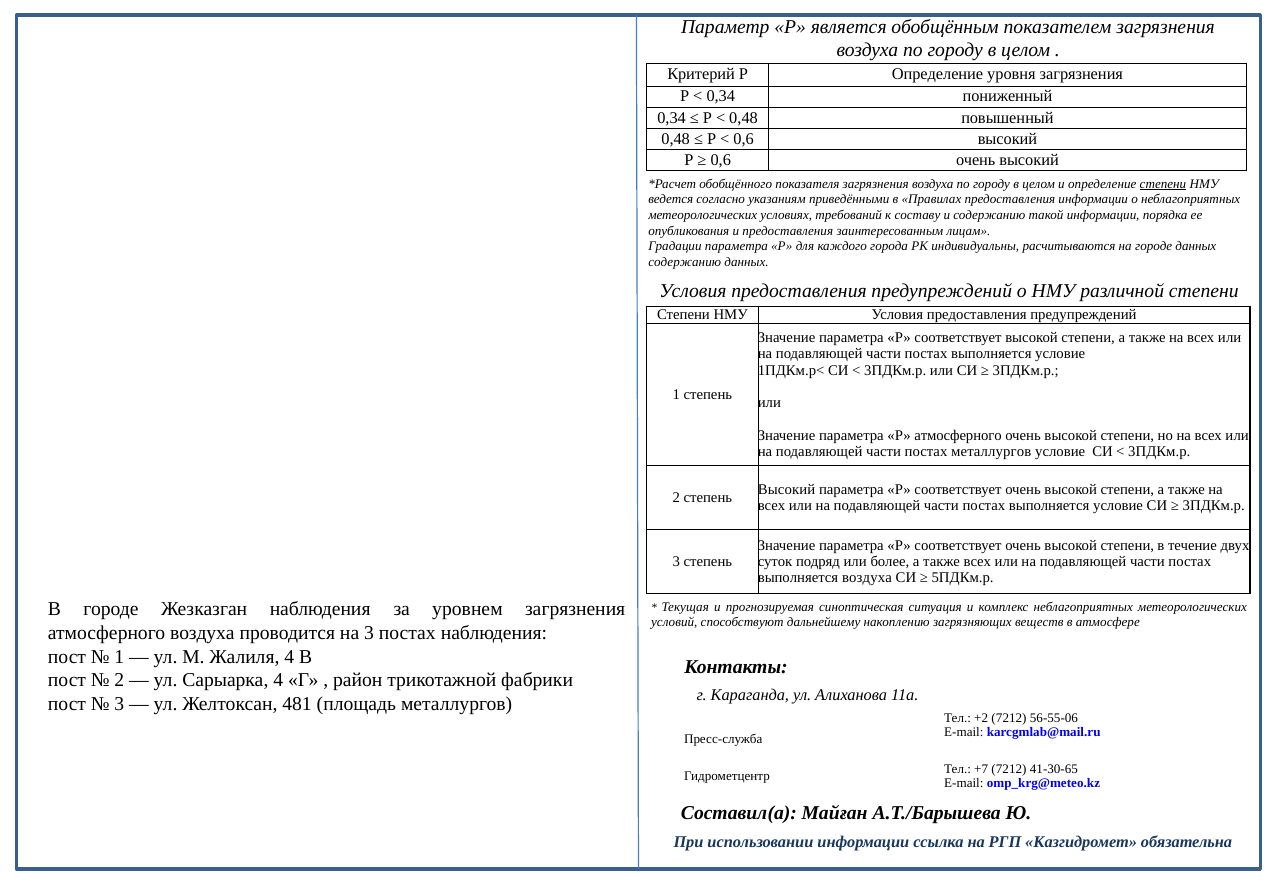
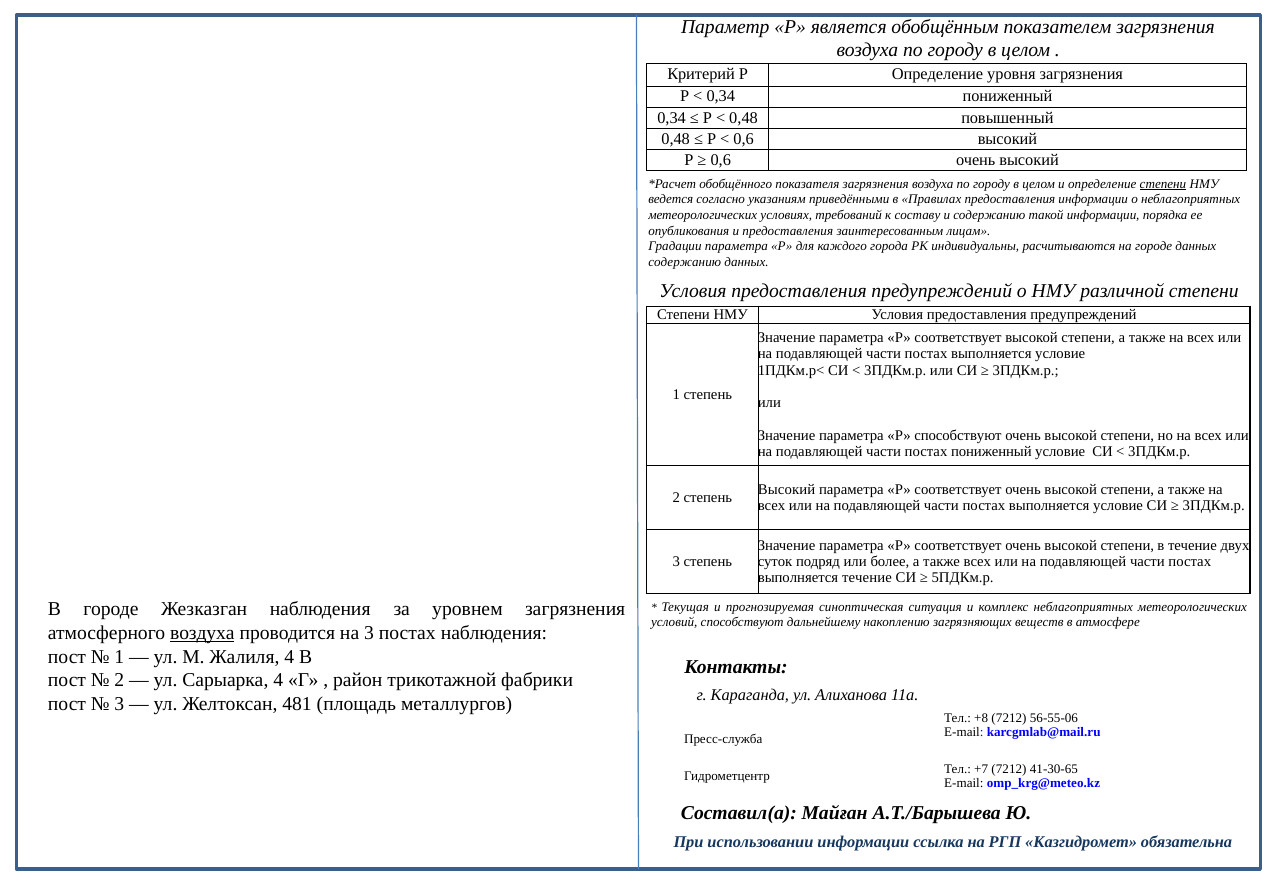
Р атмосферного: атмосферного -> способствуют (958, 436)
постах металлургов: металлургов -> пониженный (991, 452)
выполняется воздуха: воздуха -> течение (867, 578)
воздуха underline: none -> present (202, 633)
+2: +2 -> +8 (981, 718)
